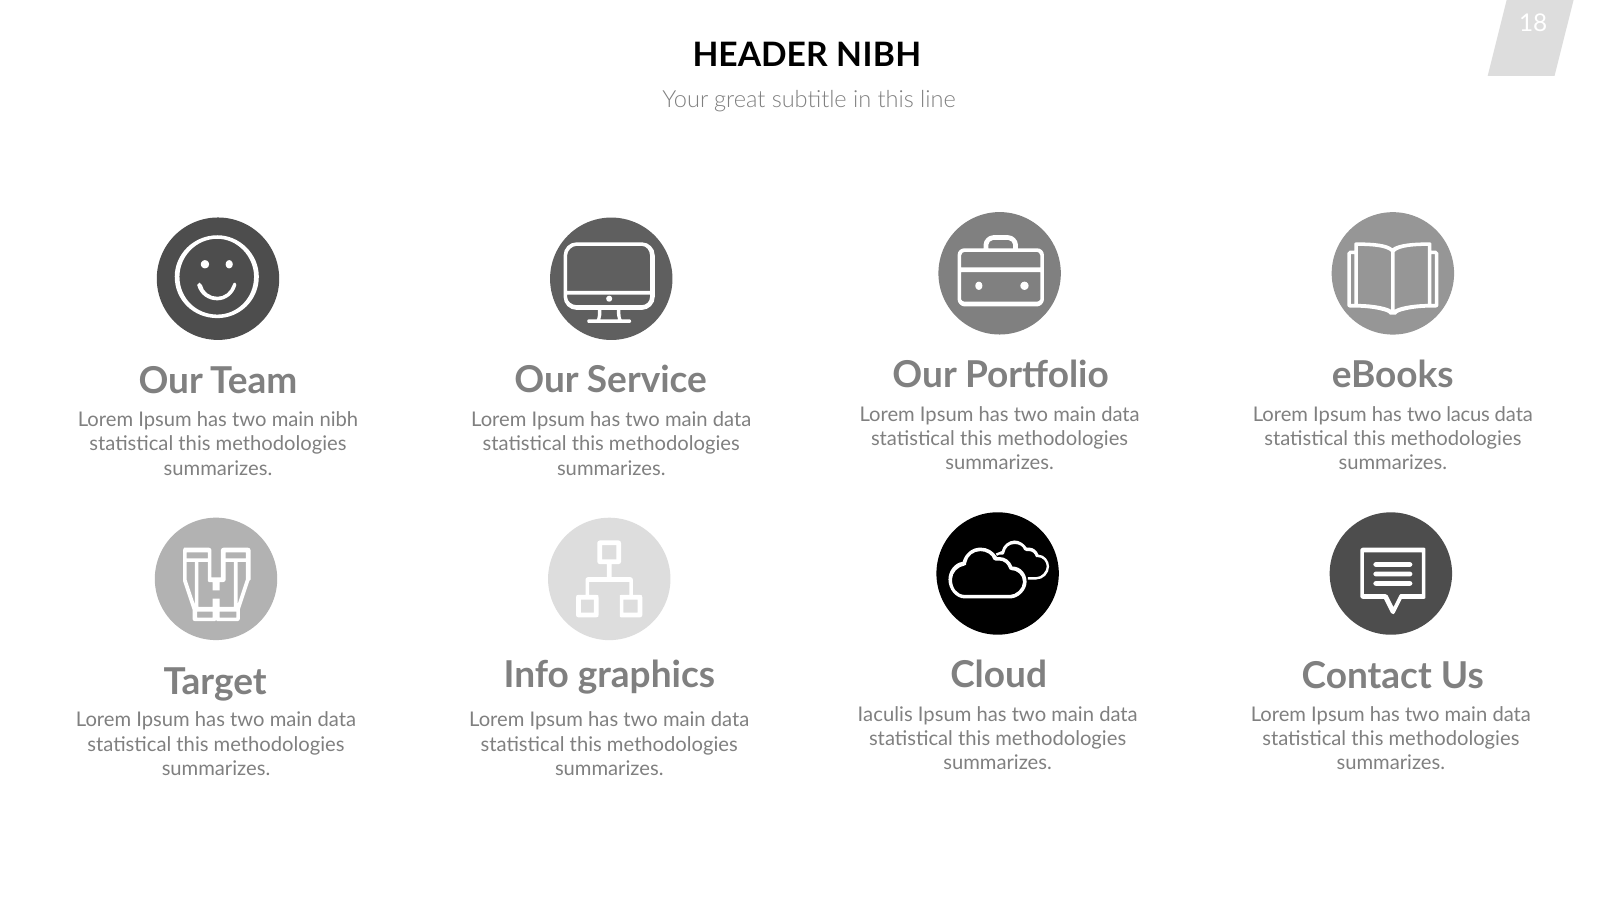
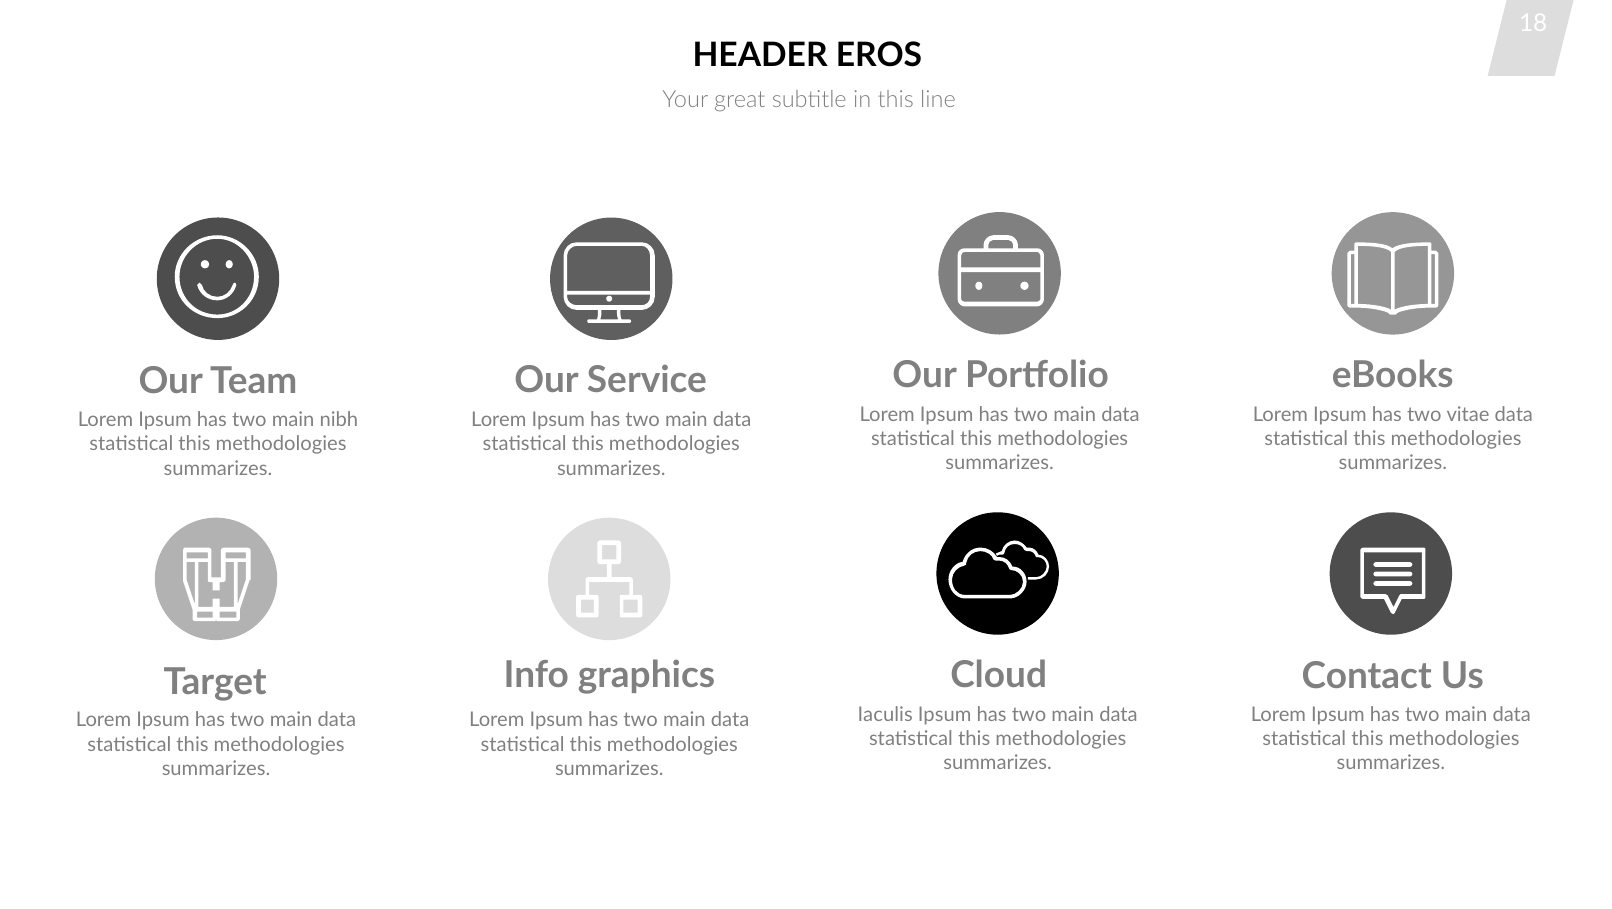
HEADER NIBH: NIBH -> EROS (879, 56)
lacus: lacus -> vitae (1468, 415)
